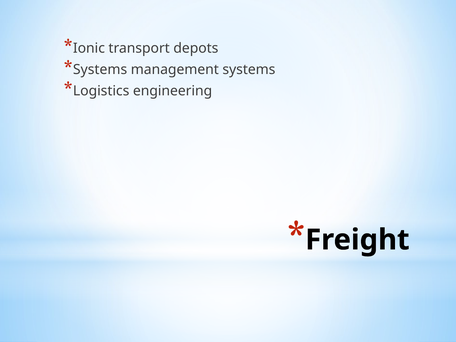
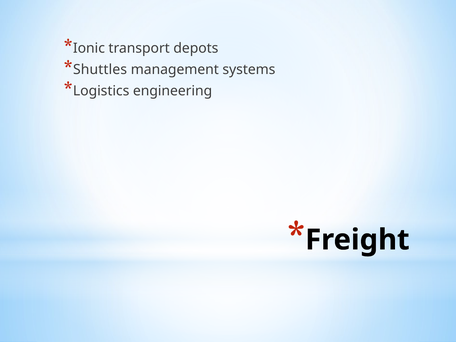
Systems: Systems -> Shuttles (100, 69)
